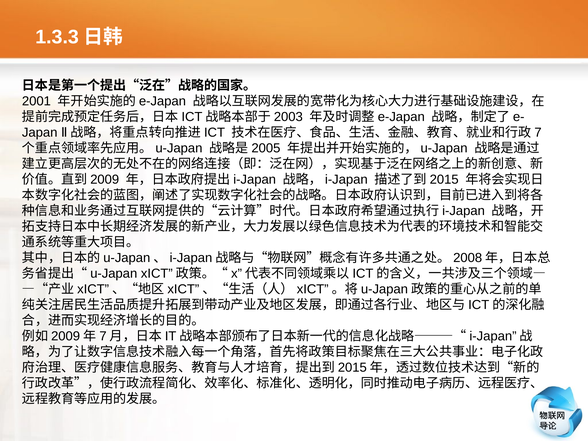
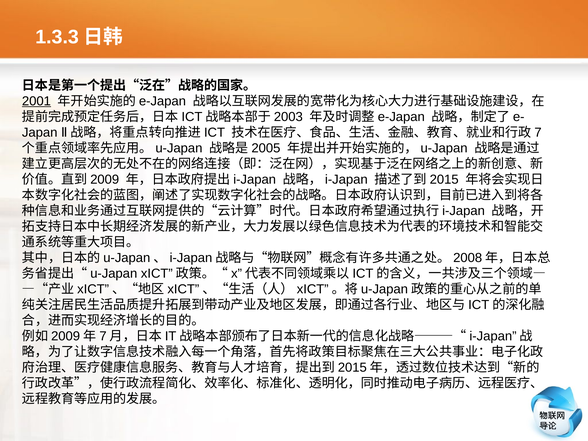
2001 underline: none -> present (36, 101)
